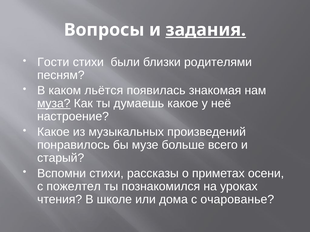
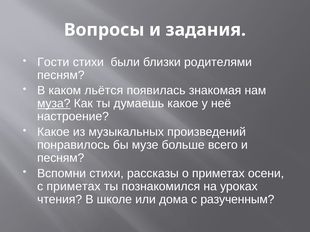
задания underline: present -> none (206, 30)
старый: старый -> песням (61, 158)
с пожелтел: пожелтел -> приметах (74, 187)
очарованье: очарованье -> разученным (237, 200)
